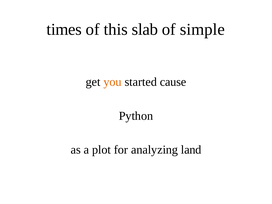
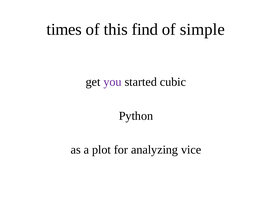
slab: slab -> find (145, 29)
you colour: orange -> purple (113, 82)
cause: cause -> cubic (173, 82)
land: land -> vice (191, 150)
